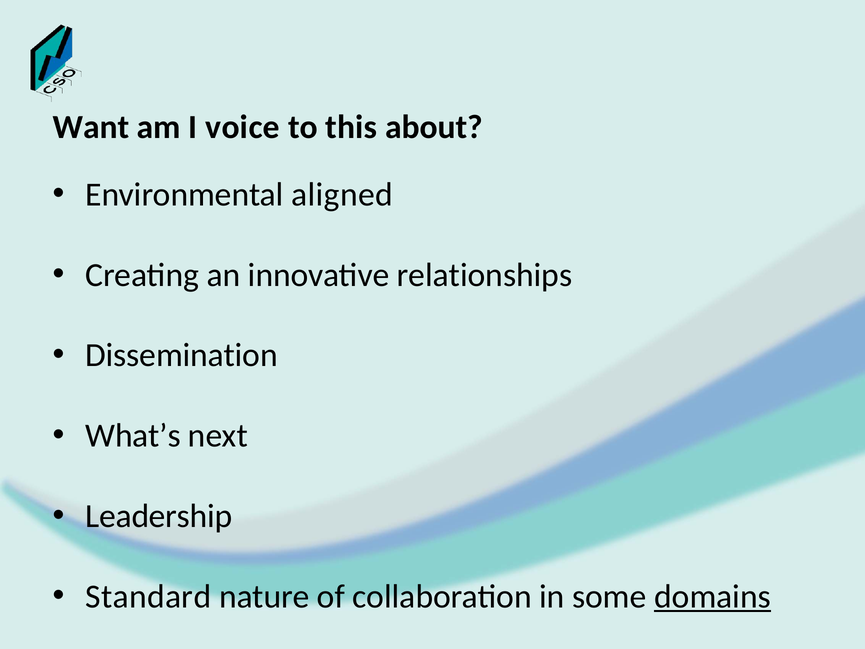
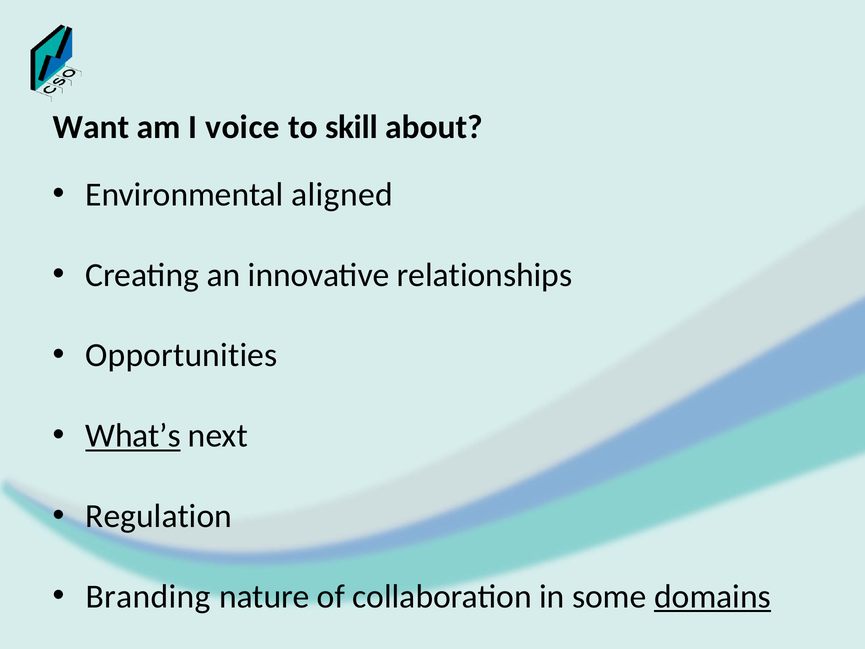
this: this -> skill (351, 127)
Dissemination: Dissemination -> Opportunities (181, 355)
What’s underline: none -> present (133, 436)
Leadership: Leadership -> Regulation (159, 516)
Standard: Standard -> Branding (148, 596)
